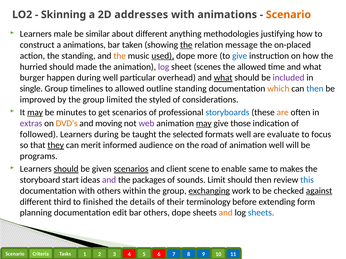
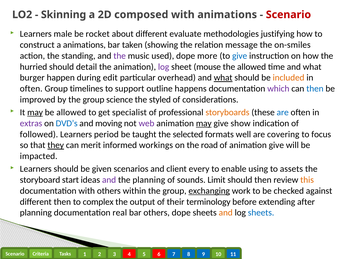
addresses: addresses -> composed (141, 15)
Scenario colour: orange -> red (288, 15)
similar: similar -> rocket (98, 34)
anything: anything -> evaluate (185, 34)
the underline: present -> none (186, 45)
on-placed: on-placed -> on-smiles (292, 45)
the colour: orange -> purple (120, 56)
used underline: present -> none (163, 56)
made: made -> detail (87, 67)
scenes: scenes -> mouse (207, 67)
during well: well -> edit (110, 78)
included colour: purple -> orange (289, 78)
single: single -> often (31, 89)
to allowed: allowed -> support (130, 89)
outline standing: standing -> happens (191, 89)
which colour: orange -> purple (278, 89)
limited: limited -> science (120, 100)
be minutes: minutes -> allowed (71, 113)
get scenarios: scenarios -> specialist (129, 113)
storyboards colour: blue -> orange (227, 113)
are colour: orange -> blue (283, 113)
DVD’s colour: orange -> blue (67, 124)
those: those -> show (241, 124)
Learners during: during -> period (106, 135)
evaluate: evaluate -> covering (283, 135)
audience: audience -> workings (156, 145)
animation well: well -> give (276, 145)
programs: programs -> impacted (39, 156)
should underline: present -> none (66, 169)
scenarios underline: present -> none (131, 169)
scene: scene -> every (199, 169)
same: same -> using (258, 169)
makes: makes -> assets (291, 169)
the packages: packages -> planning (149, 180)
this colour: blue -> orange (307, 180)
against underline: present -> none (319, 191)
different third: third -> then (62, 202)
finished: finished -> complex (98, 202)
details: details -> output (142, 202)
form: form -> after (306, 202)
edit: edit -> real (120, 213)
